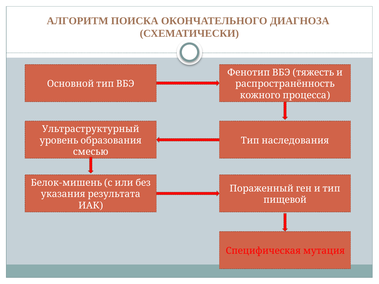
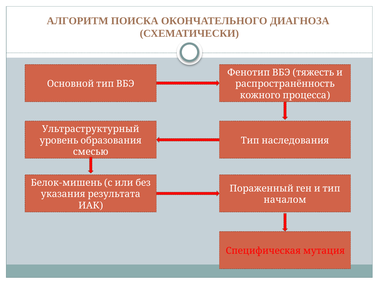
пищевой: пищевой -> началом (285, 200)
